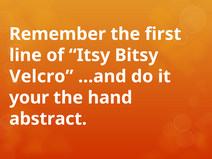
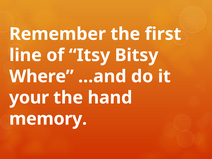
Velcro: Velcro -> Where (41, 76)
abstract: abstract -> memory (48, 119)
